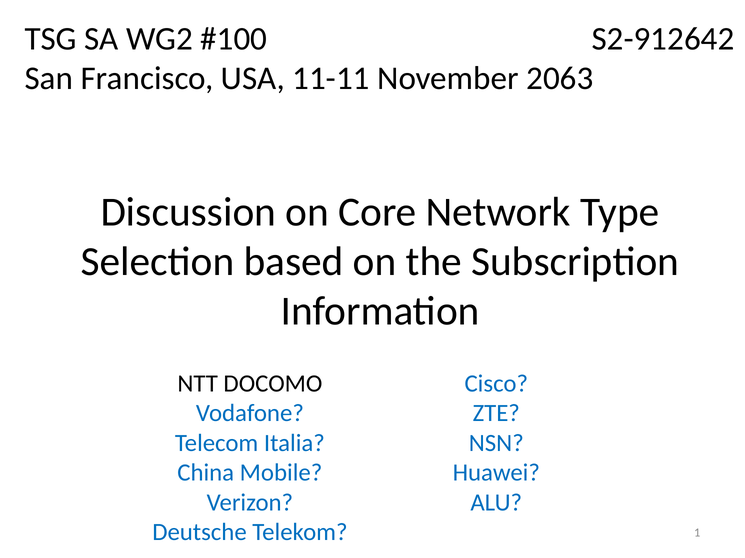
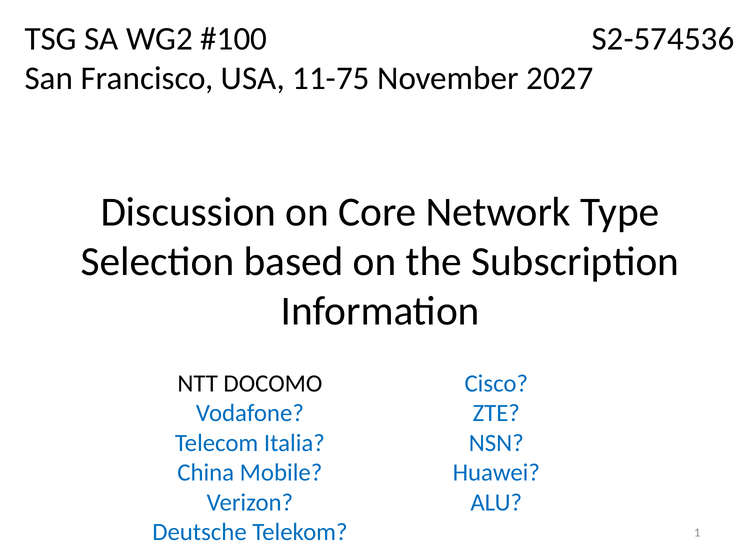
S2-912642: S2-912642 -> S2-574536 (663, 39)
11-11: 11-11 -> 11-75 (331, 78)
2063: 2063 -> 2027 (560, 78)
